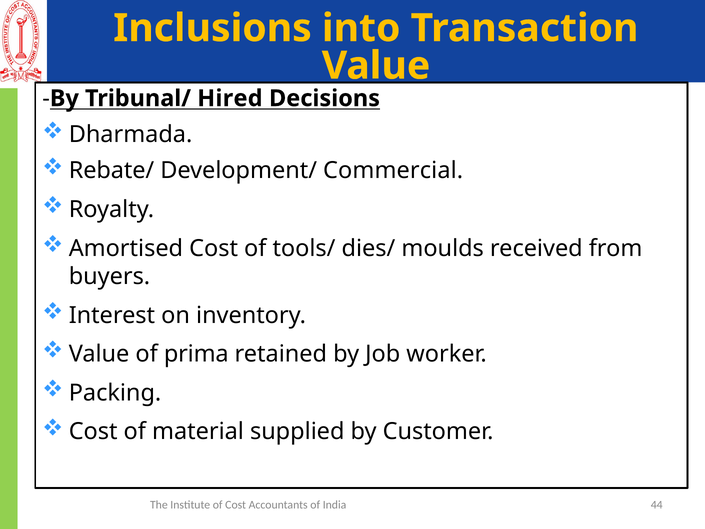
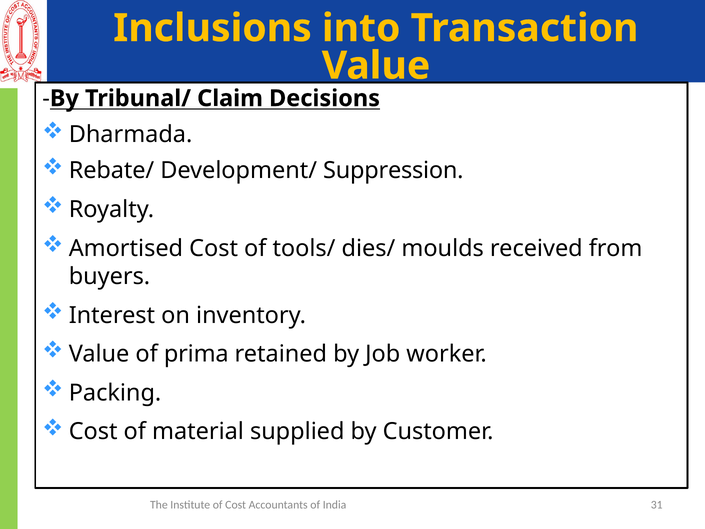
Hired: Hired -> Claim (230, 98)
Commercial: Commercial -> Suppression (393, 170)
44: 44 -> 31 (657, 505)
